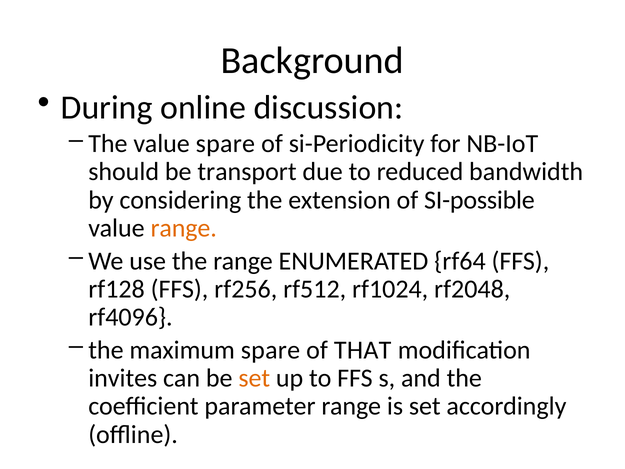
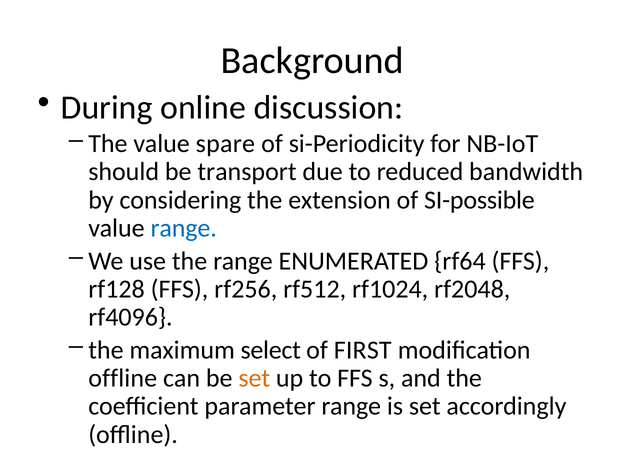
range colour: orange -> blue (184, 228)
maximum spare: spare -> select (271, 350)
THAT: THAT -> FIRST (363, 350)
invites: invites -> offline (123, 378)
